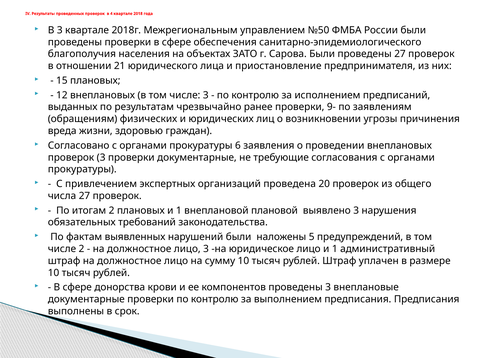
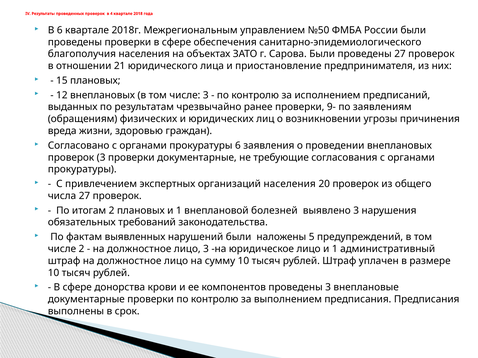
В 3: 3 -> 6 (60, 30)
организаций проведена: проведена -> населения (290, 184)
плановой: плановой -> болезней (274, 211)
